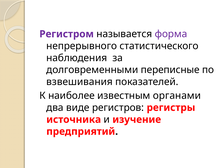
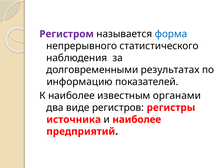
форма colour: purple -> blue (171, 34)
переписные: переписные -> результатах (170, 70)
взвешивания: взвешивания -> информацию (79, 82)
и изучение: изучение -> наиболее (137, 120)
